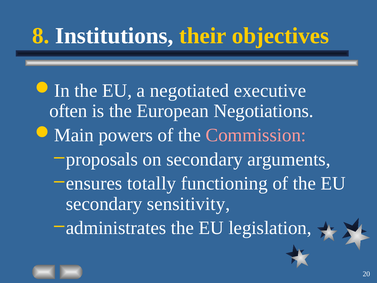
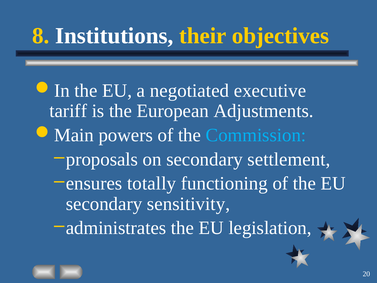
often: often -> tariff (68, 111)
Negotiations: Negotiations -> Adjustments (264, 111)
Commission colour: pink -> light blue (256, 135)
arguments: arguments -> settlement (289, 159)
